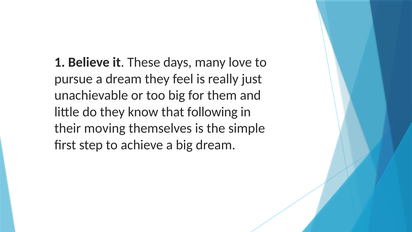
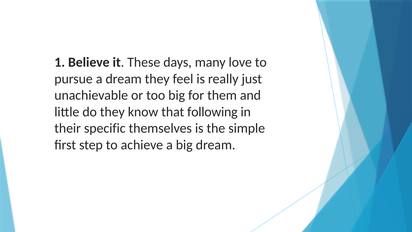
moving: moving -> specific (105, 128)
